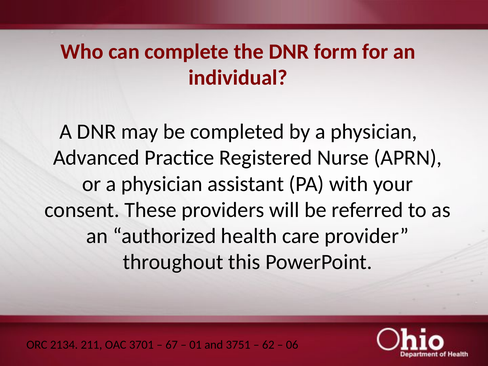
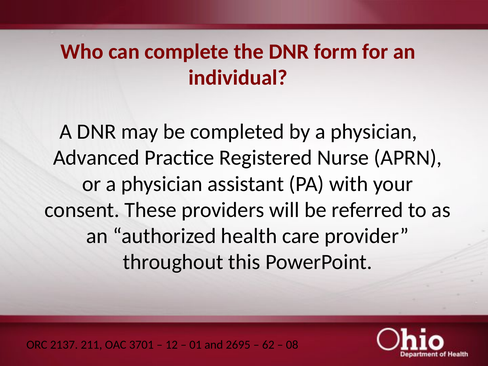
2134: 2134 -> 2137 (64, 345)
67: 67 -> 12 (172, 345)
3751: 3751 -> 2695 (238, 345)
06: 06 -> 08 (292, 345)
